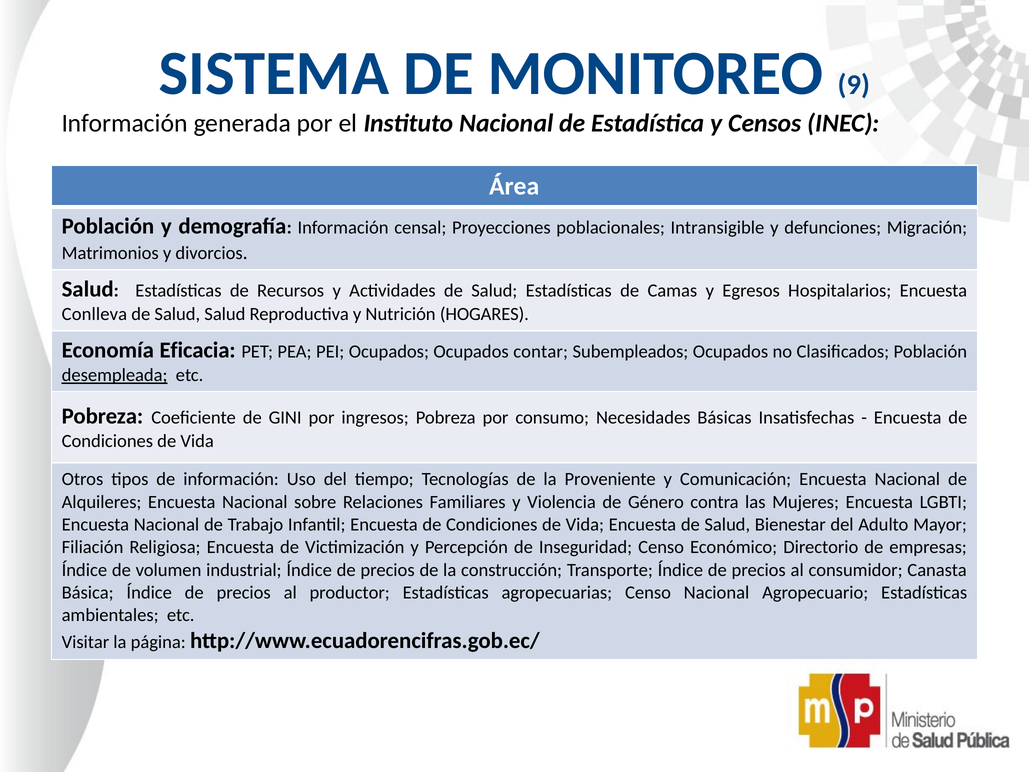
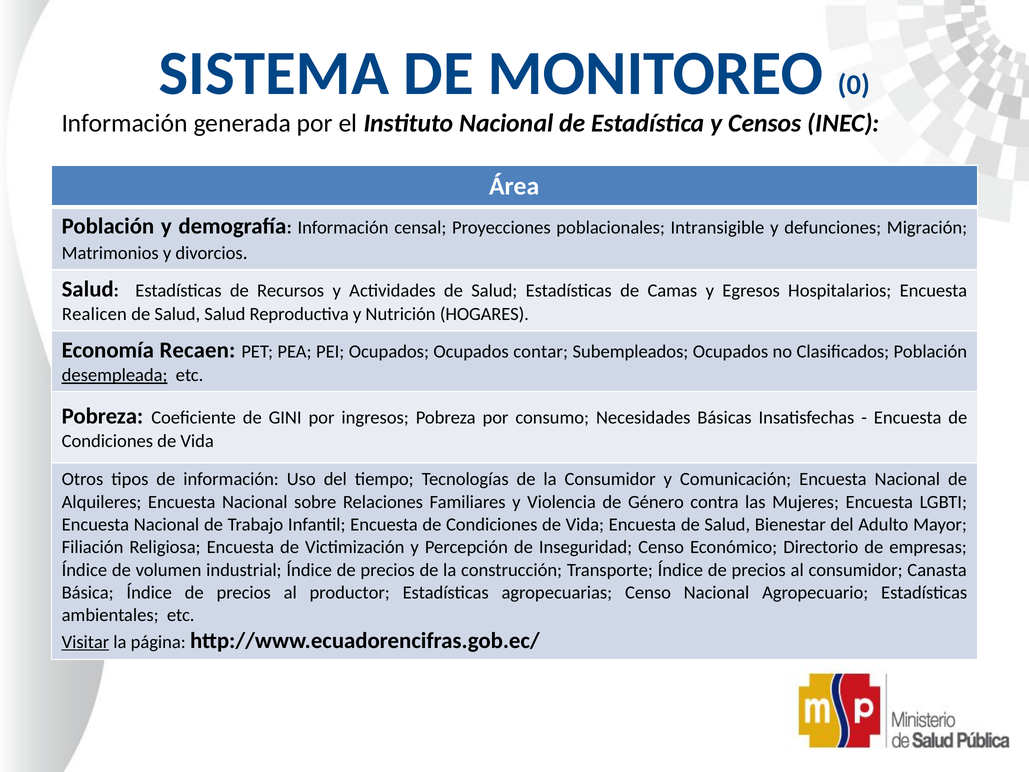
9: 9 -> 0 (854, 85)
Conlleva: Conlleva -> Realicen (94, 314)
Eficacia: Eficacia -> Recaen (197, 350)
la Proveniente: Proveniente -> Consumidor (610, 479)
Visitar underline: none -> present (86, 642)
